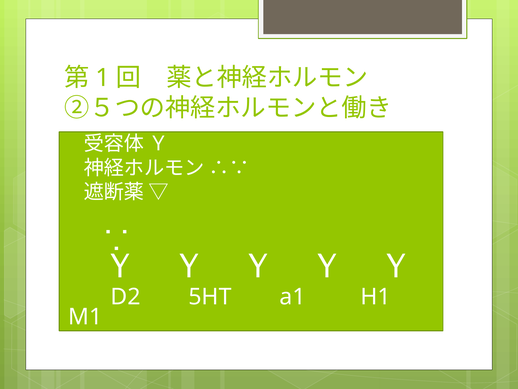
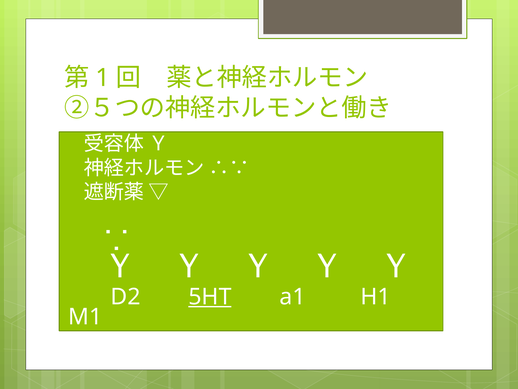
5HT underline: none -> present (210, 296)
